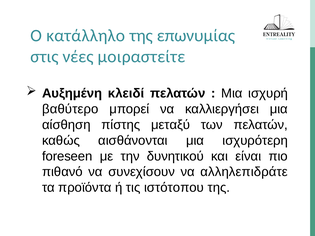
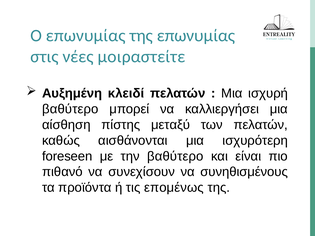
Ο κατάλληλο: κατάλληλο -> επωνυμίας (86, 36)
την δυνητικού: δυνητικού -> βαθύτερο (175, 156)
αλληλεπιδράτε: αλληλεπιδράτε -> συνηθισμένους (244, 172)
ιστότοπου: ιστότοπου -> επομένως (174, 188)
